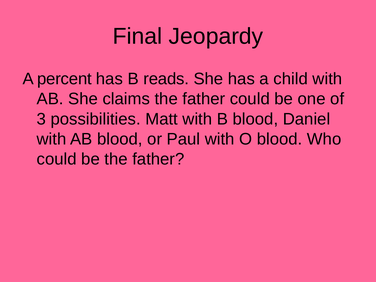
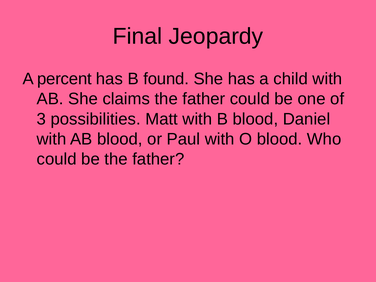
reads: reads -> found (166, 79)
